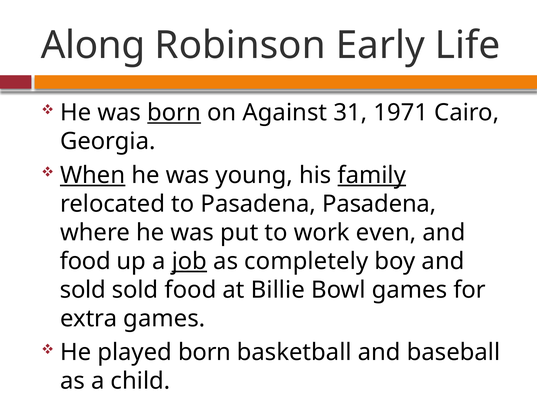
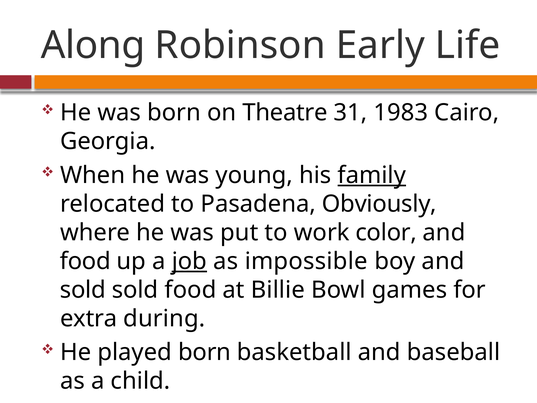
born underline: present -> none (174, 113)
Against: Against -> Theatre (285, 113)
1971: 1971 -> 1983 (401, 113)
When underline: present -> none (93, 175)
Pasadena Pasadena: Pasadena -> Obviously (379, 204)
even: even -> color (386, 232)
completely: completely -> impossible (306, 261)
extra games: games -> during (164, 318)
